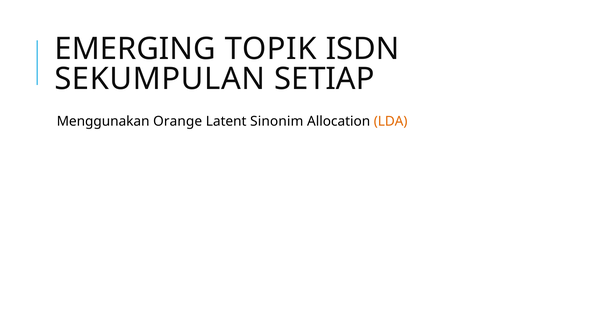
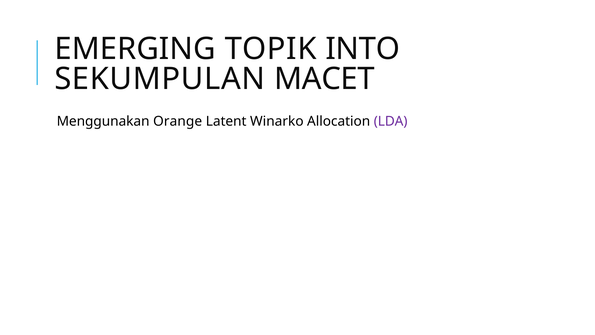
ISDN: ISDN -> INTO (363, 49)
SETIAP: SETIAP -> MACET (324, 79)
Sinonim: Sinonim -> Winarko (277, 121)
LDA colour: orange -> purple (391, 121)
